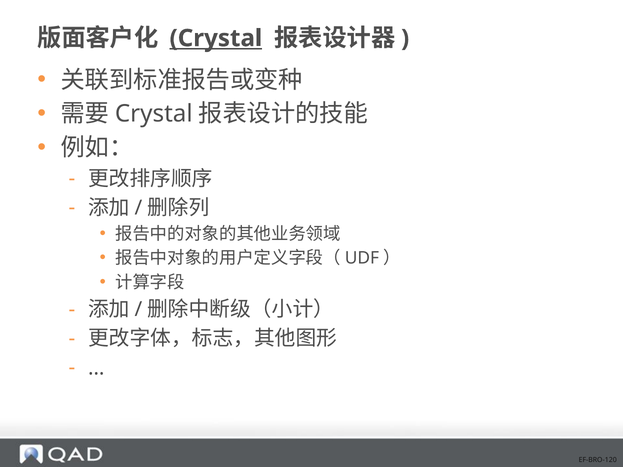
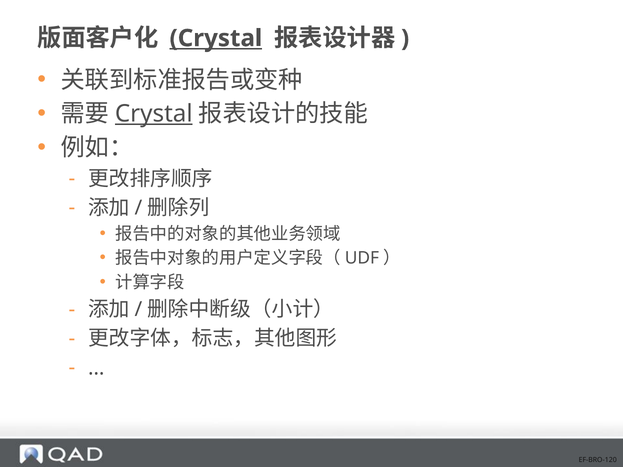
Crystal underline: none -> present (154, 114)
